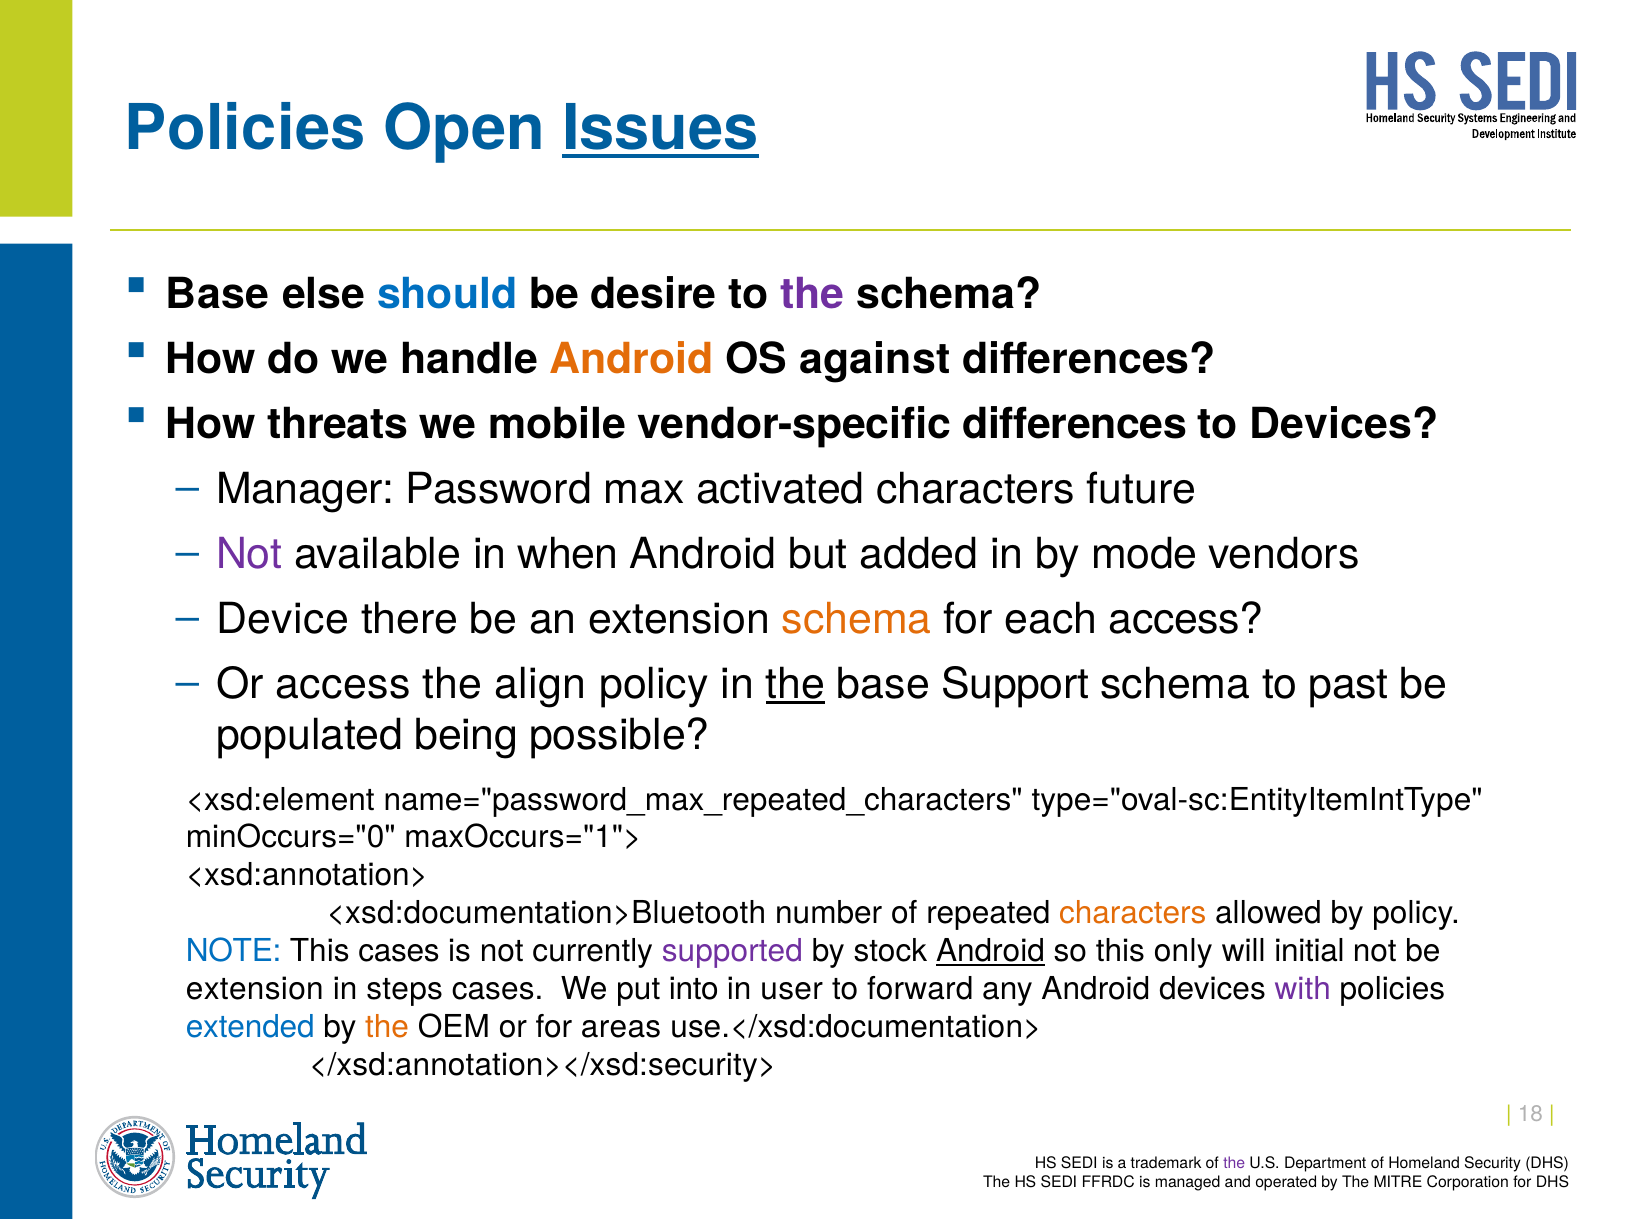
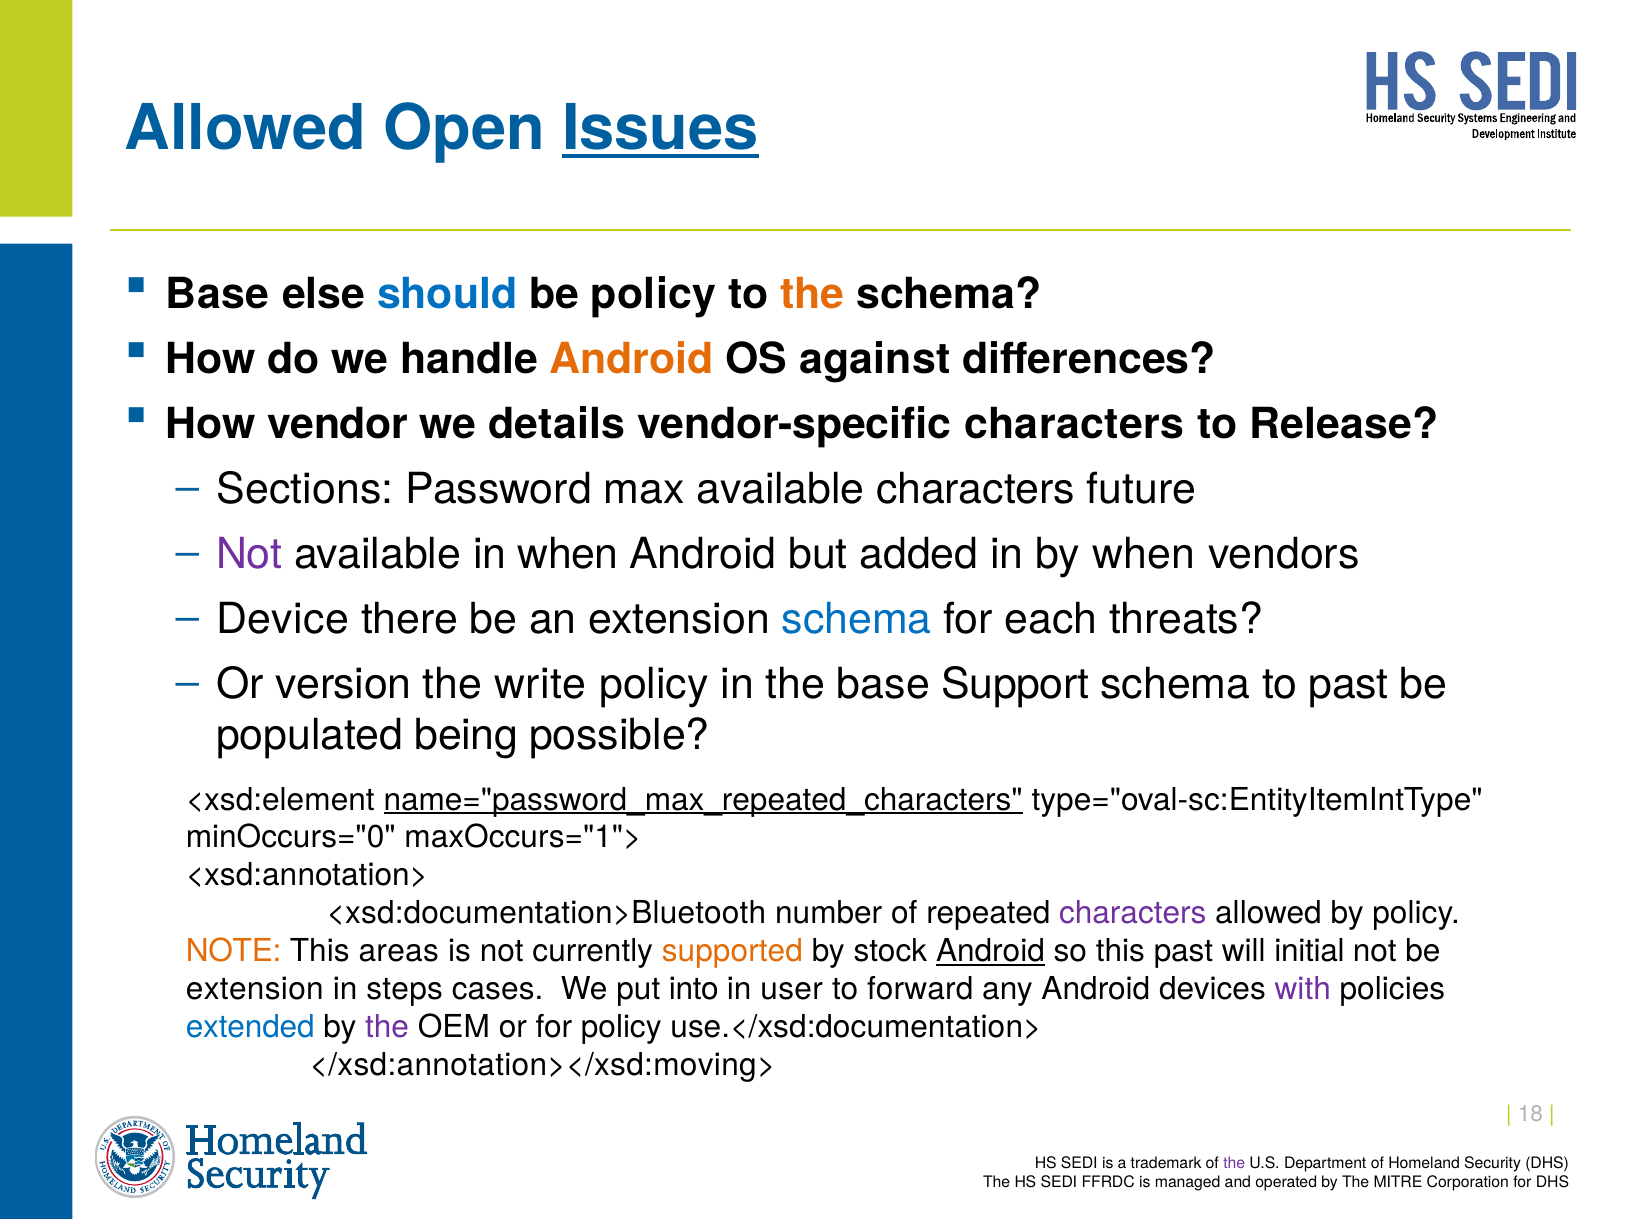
Policies: Policies -> Allowed (245, 129)
be desire: desire -> policy (654, 294)
the colour: purple -> orange (812, 294)
threats: threats -> vendor (338, 424)
mobile: mobile -> details (557, 424)
vendor-specific differences: differences -> characters (1074, 424)
to Devices: Devices -> Release (1344, 424)
Manager: Manager -> Sections (305, 489)
max activated: activated -> available (780, 489)
by mode: mode -> when (1144, 554)
schema colour: orange -> blue (857, 619)
each access: access -> threats (1186, 619)
Or access: access -> version (343, 684)
align: align -> write (541, 684)
the underline: present -> none (795, 684)
name="password_max_repeated_characters underline: none -> present (703, 799)
characters colour: orange -> purple (1133, 913)
NOTE colour: blue -> orange (234, 951)
This cases: cases -> areas (399, 951)
supported colour: purple -> orange (732, 951)
this only: only -> past (1183, 951)
the colour: orange -> purple (387, 1027)
for areas: areas -> policy (621, 1027)
</xsd:annotation></xsd:security>: </xsd:annotation></xsd:security> -> </xsd:annotation></xsd:moving> (543, 1065)
